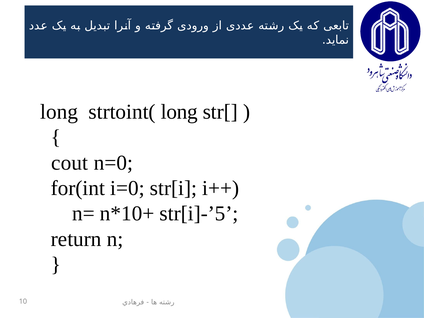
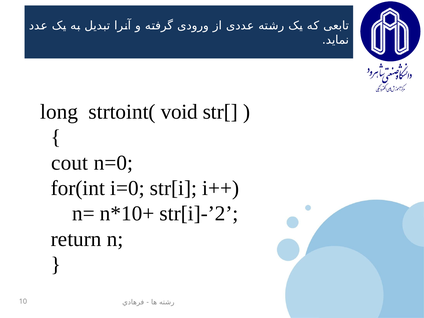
strtoint( long: long -> void (179, 112)
str[i]-’5: str[i]-’5 -> str[i]-’2 (199, 214)
